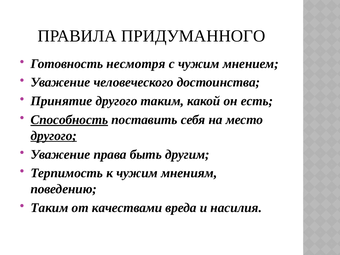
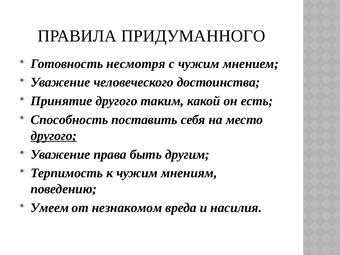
Способность underline: present -> none (69, 120)
Таким: Таким -> Умеем (50, 208)
качествами: качествами -> незнакомом (127, 208)
